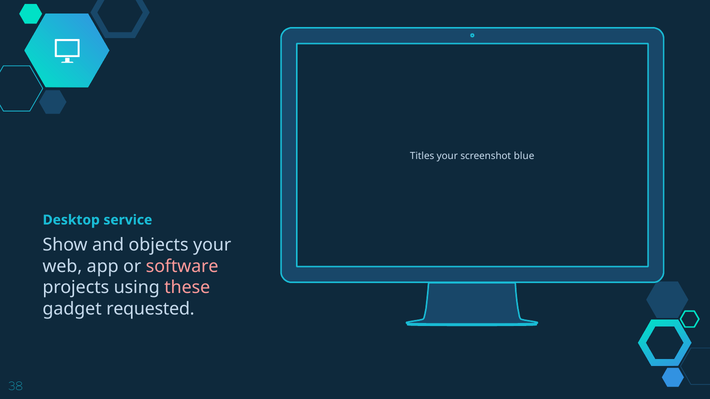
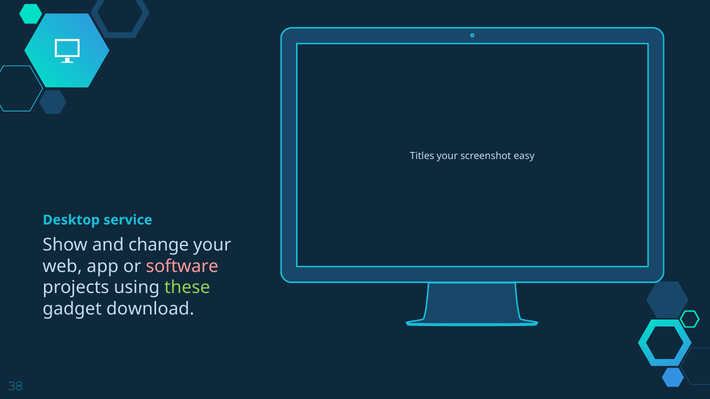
blue: blue -> easy (524, 156)
objects: objects -> change (159, 245)
these colour: pink -> light green (187, 288)
requested: requested -> download (150, 309)
